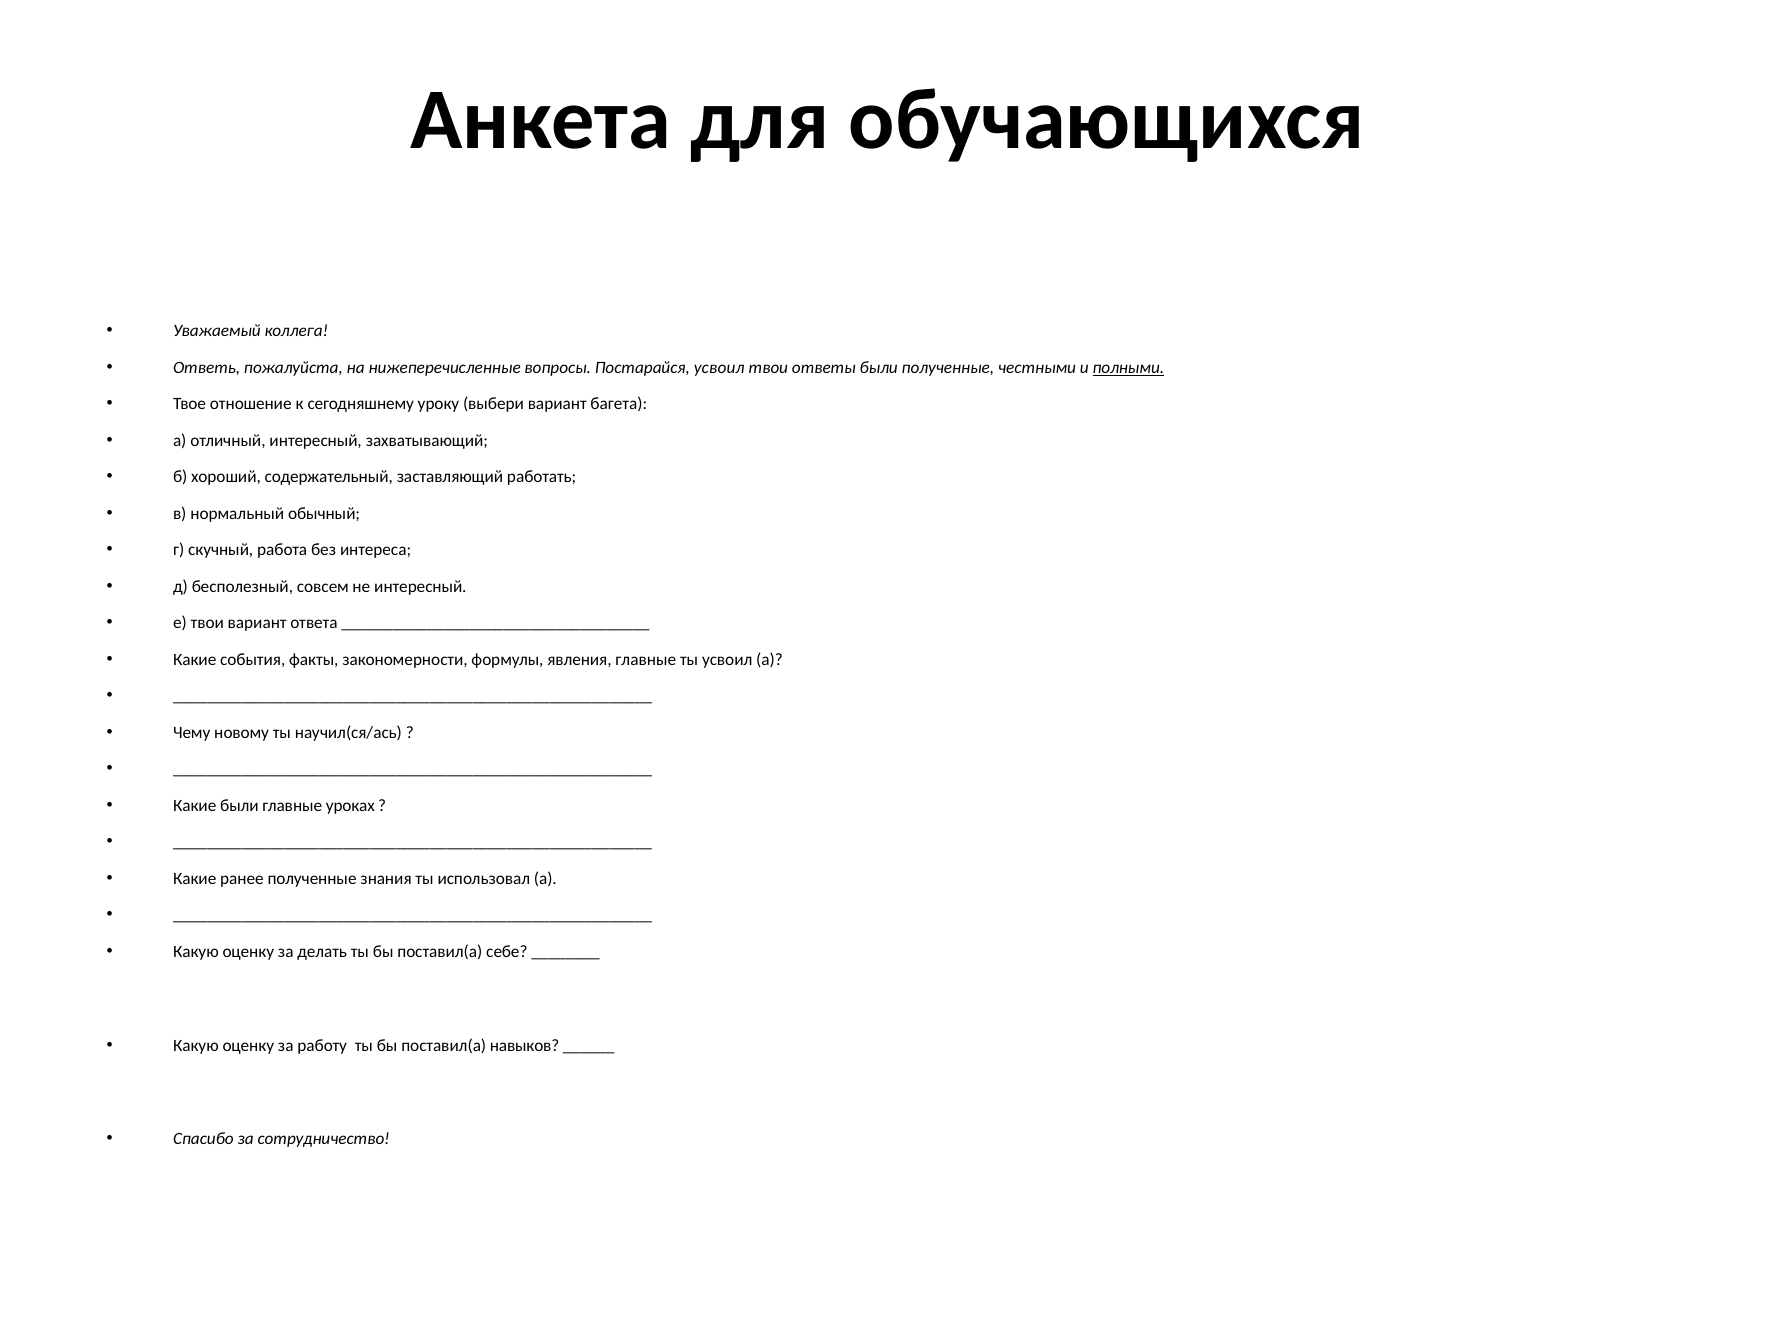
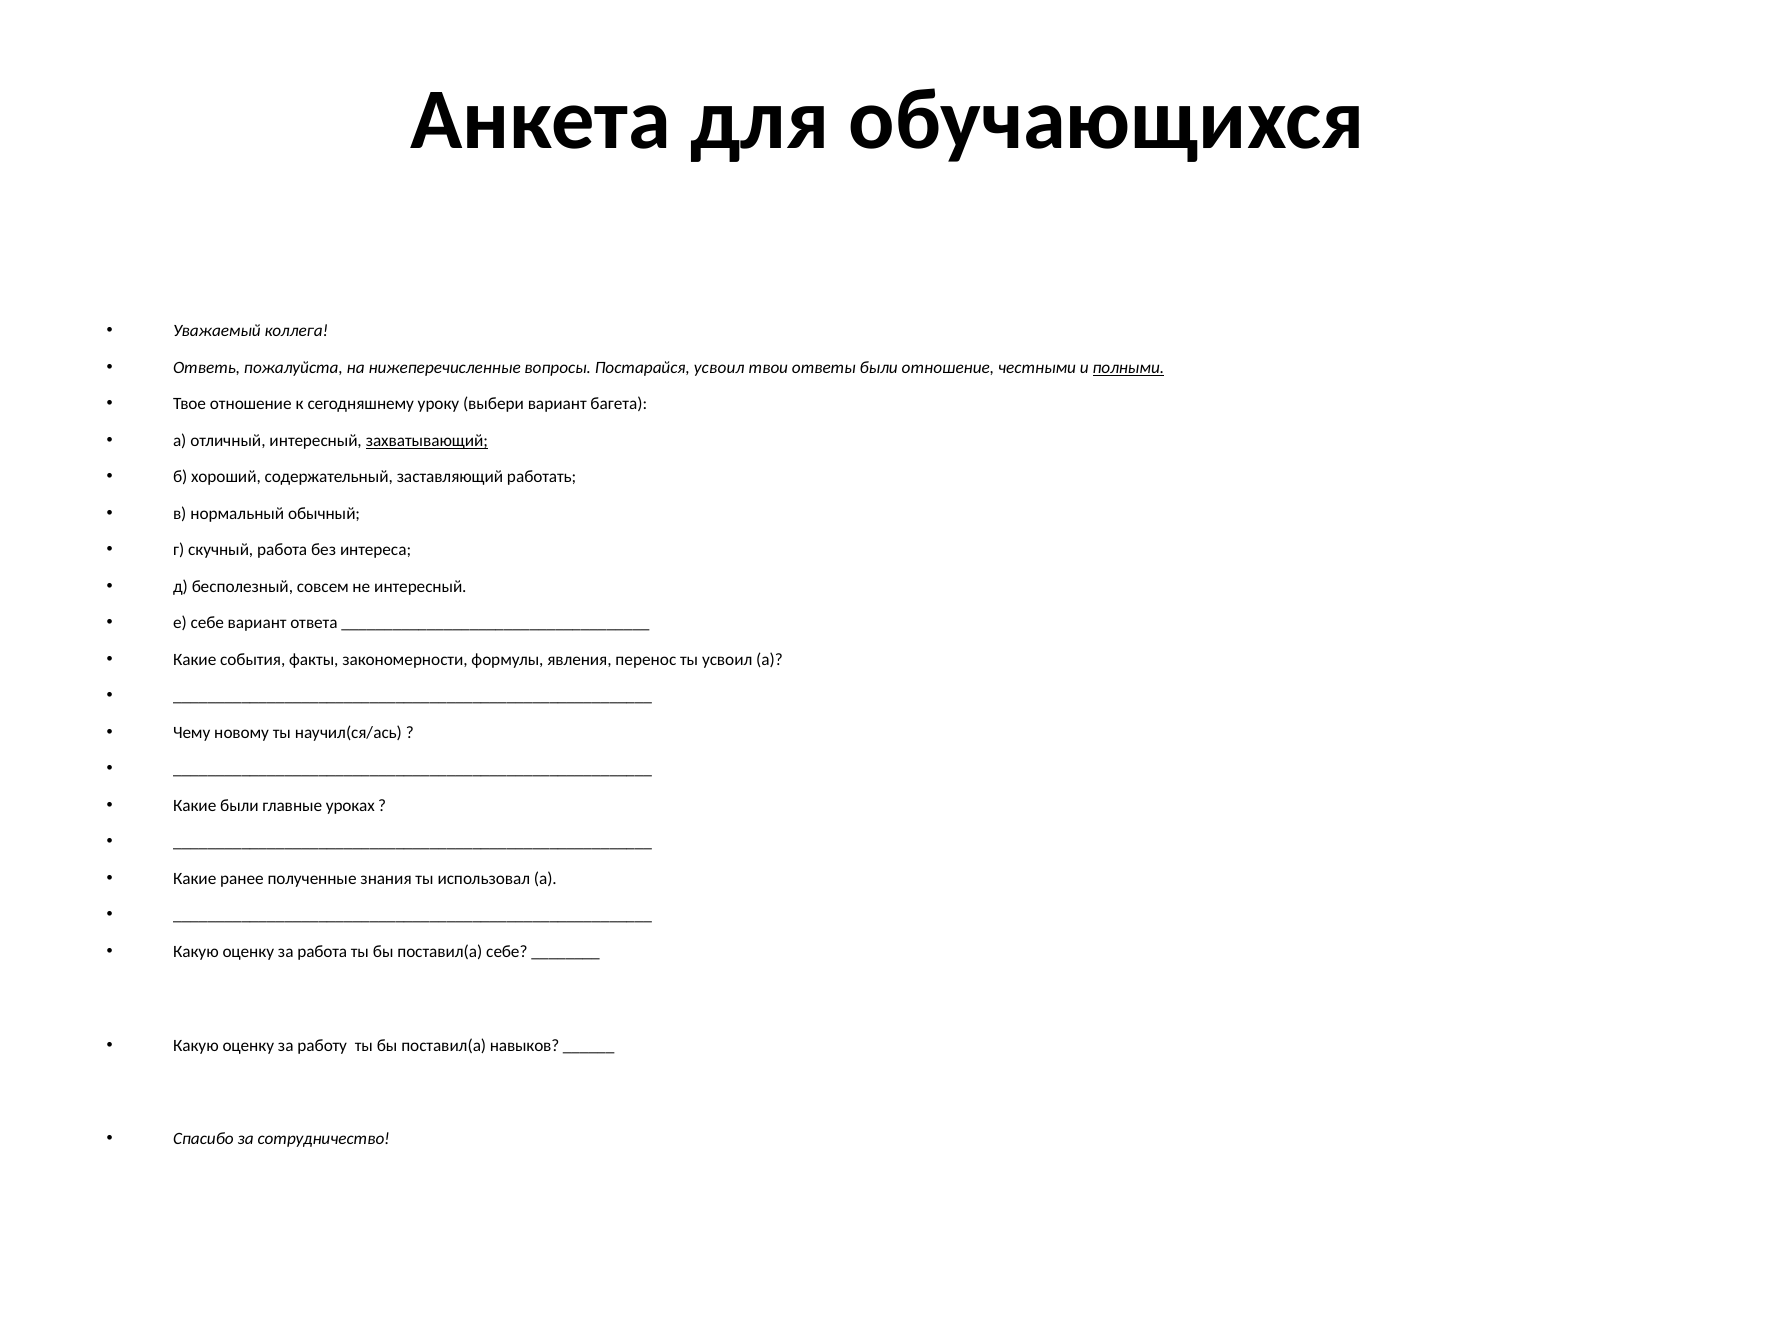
были полученные: полученные -> отношение (948, 368)
захватывающий underline: none -> present (427, 441)
е твои: твои -> себе (207, 623)
явления главные: главные -> перенос (646, 660)
за делать: делать -> работа (322, 952)
